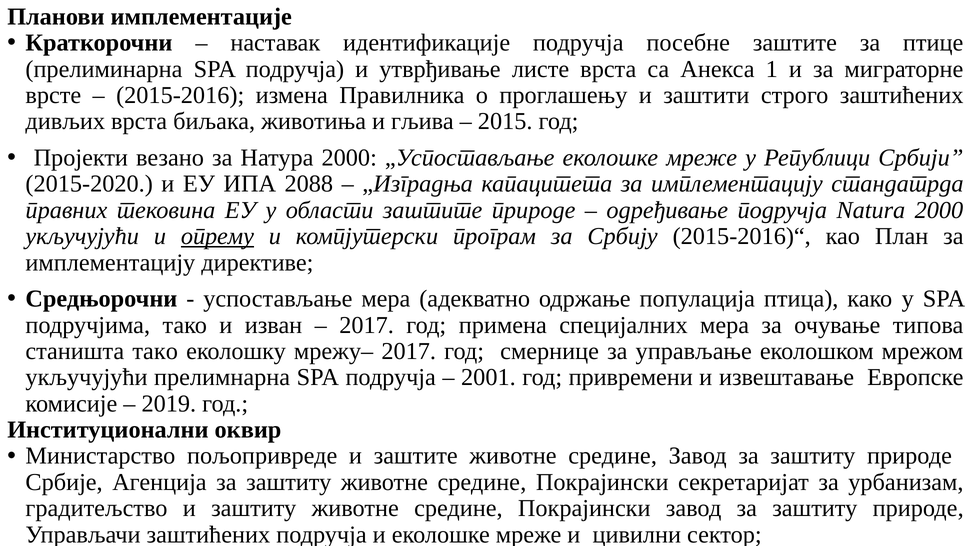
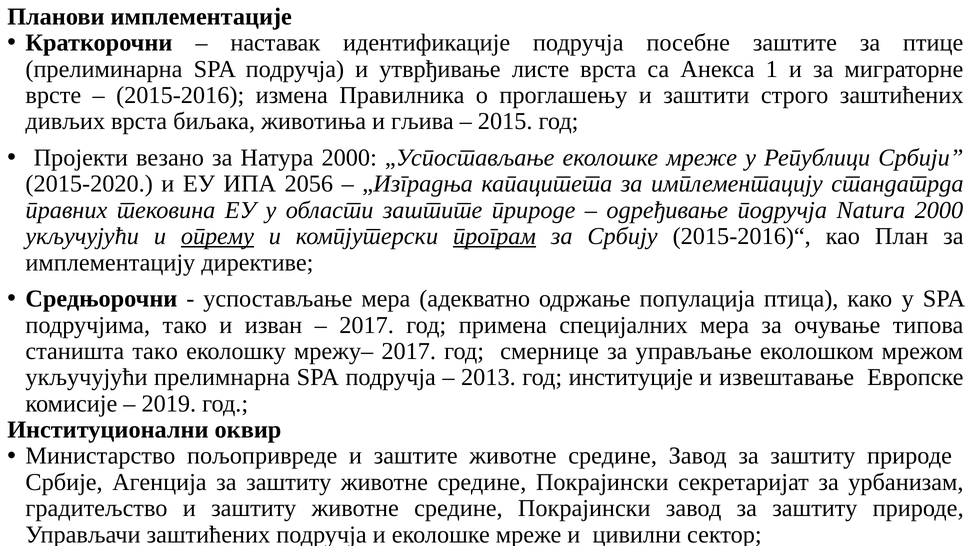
2088: 2088 -> 2056 (309, 184)
програм underline: none -> present (495, 236)
2001: 2001 -> 2013 (488, 378)
привремени: привремени -> институције (631, 378)
